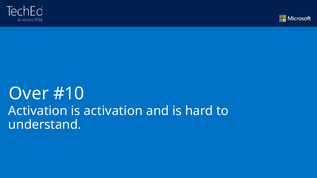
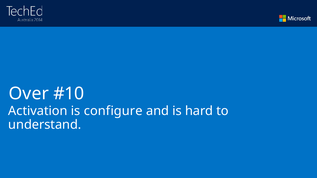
is activation: activation -> configure (113, 111)
